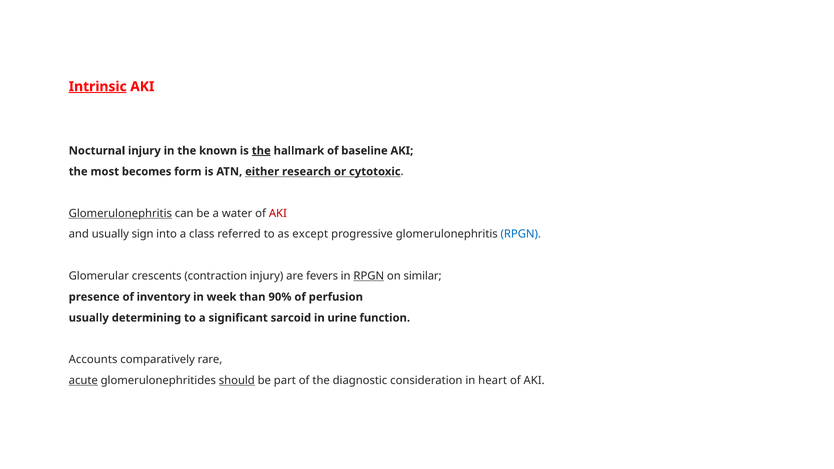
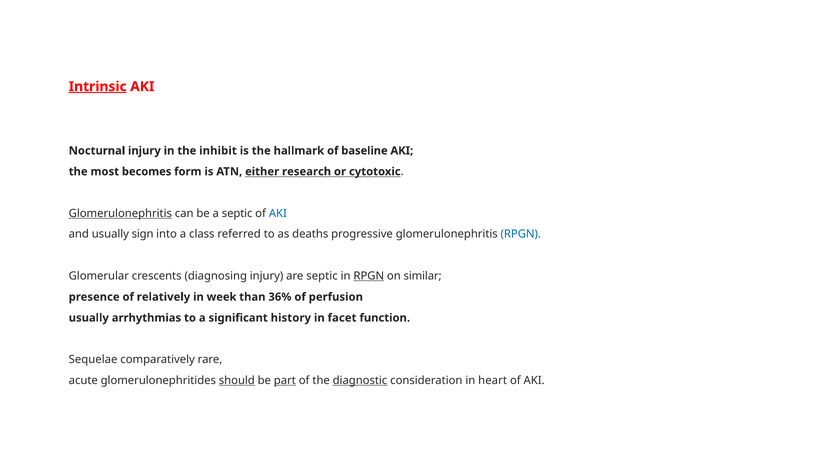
known: known -> inhibit (218, 151)
the underline: present -> none (261, 151)
a water: water -> septic (237, 213)
AKI colour: red -> blue (278, 213)
except: except -> deaths (310, 234)
contraction: contraction -> diagnosing (216, 276)
are fevers: fevers -> septic (322, 276)
inventory: inventory -> relatively (163, 297)
90%: 90% -> 36% (280, 297)
determining: determining -> arrhythmias (146, 318)
sarcoid: sarcoid -> history (291, 318)
urine: urine -> facet (342, 318)
Accounts: Accounts -> Sequelae (93, 360)
acute underline: present -> none (83, 381)
part underline: none -> present (285, 381)
diagnostic underline: none -> present (360, 381)
